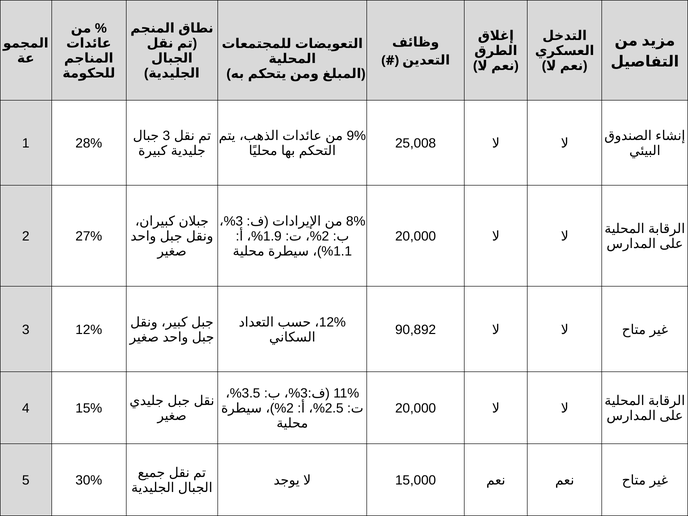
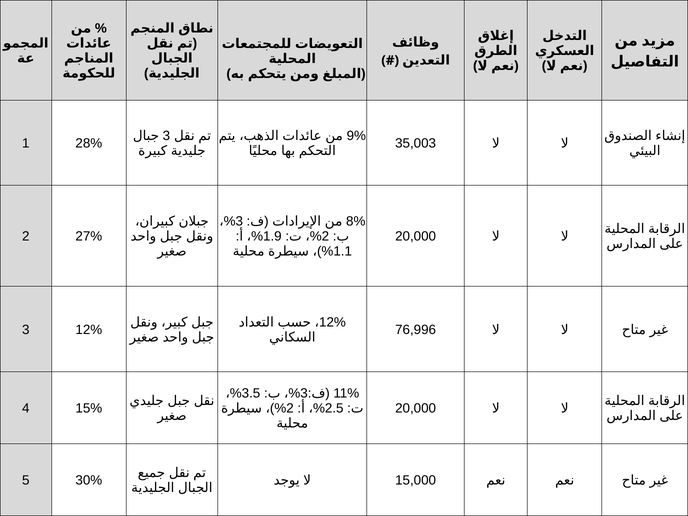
25,008: 25,008 -> 35,003 (416, 143)
90,892: 90,892 -> 76,996 (416, 330)
